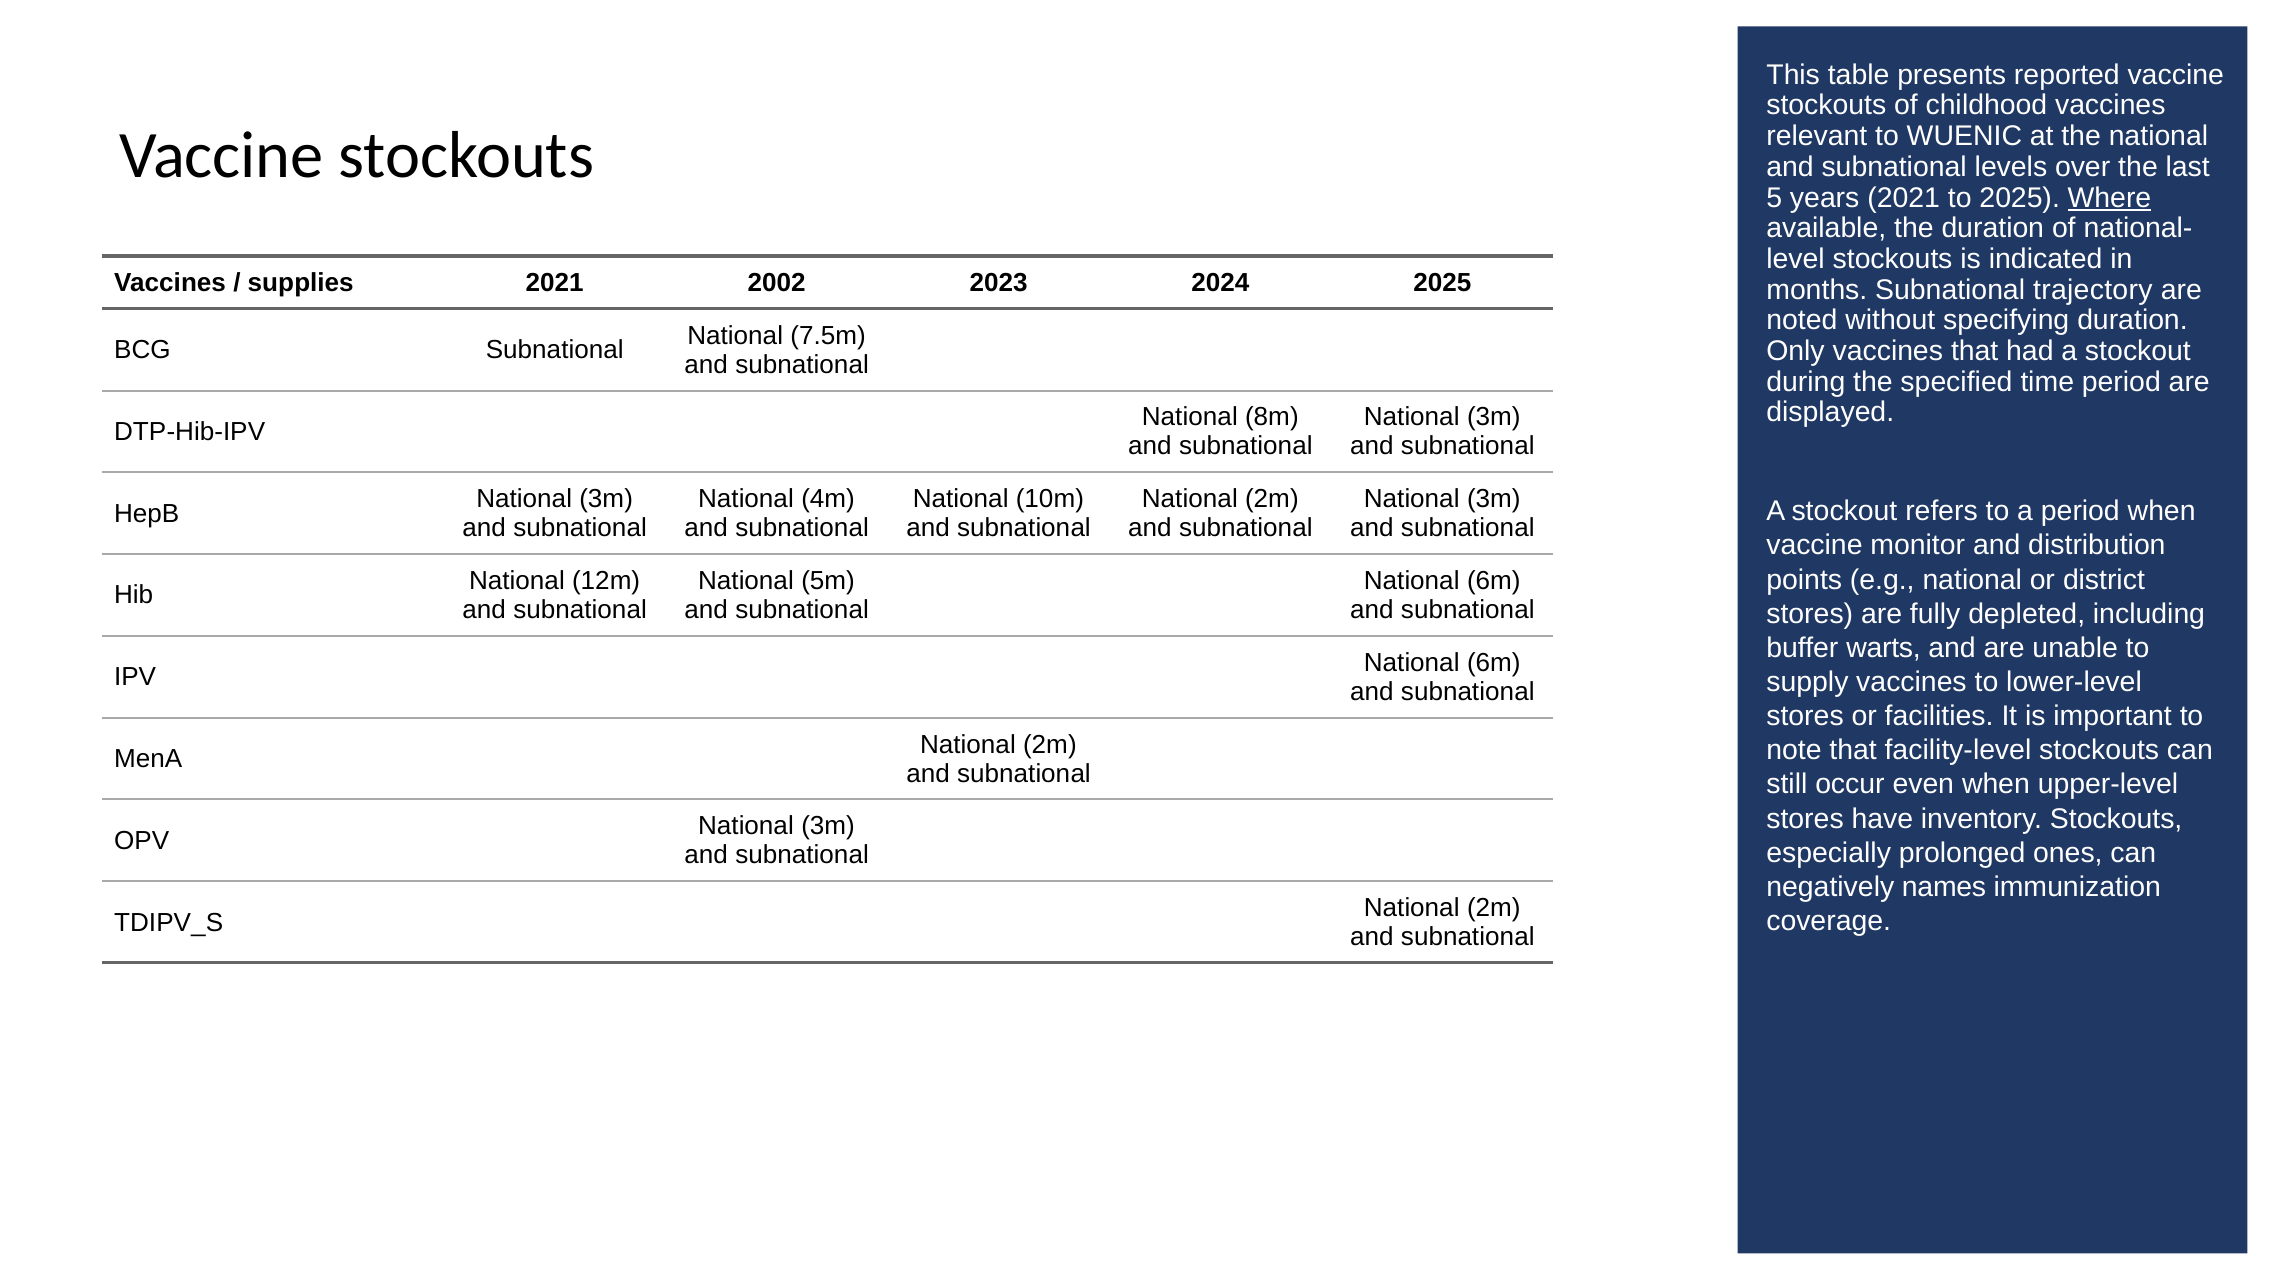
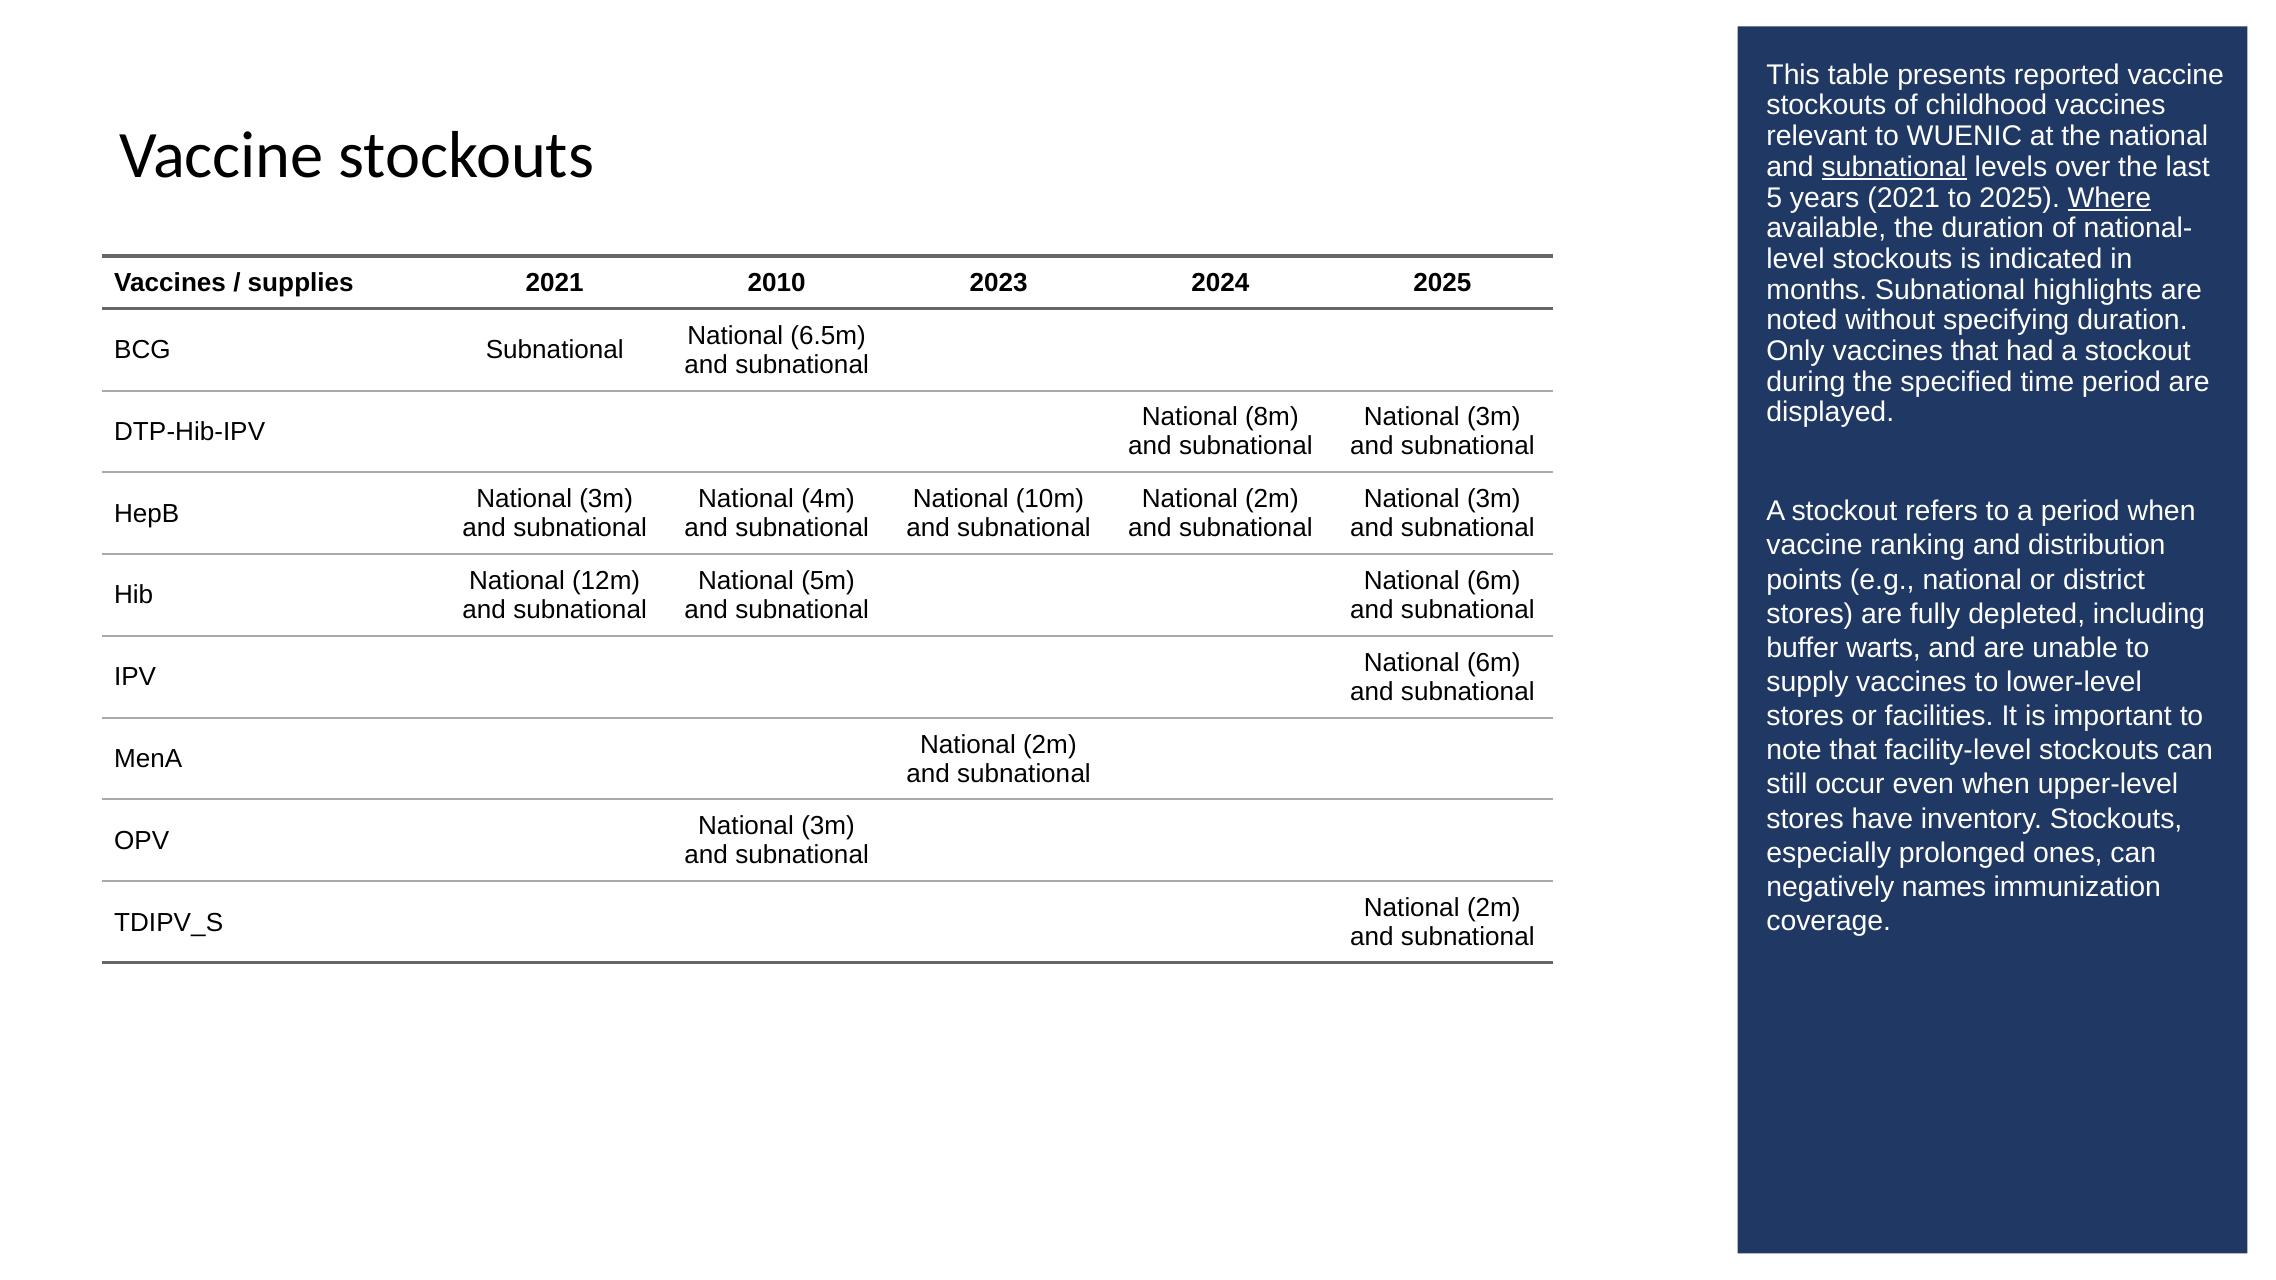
subnational underline: none -> present (1894, 167)
2002: 2002 -> 2010 (777, 283)
trajectory: trajectory -> highlights (2093, 290)
7.5m: 7.5m -> 6.5m (828, 336)
monitor: monitor -> ranking (1918, 546)
